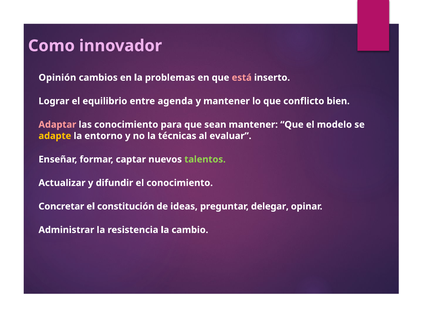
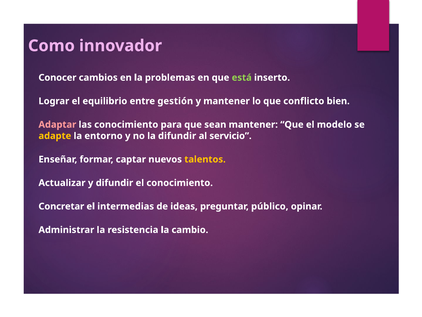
Opinión: Opinión -> Conocer (57, 77)
está colour: pink -> light green (242, 77)
agenda: agenda -> gestión (175, 101)
la técnicas: técnicas -> difundir (177, 136)
evaluar: evaluar -> servicio (230, 136)
talentos colour: light green -> yellow (205, 159)
constitución: constitución -> intermedias (126, 206)
delegar: delegar -> público (270, 206)
